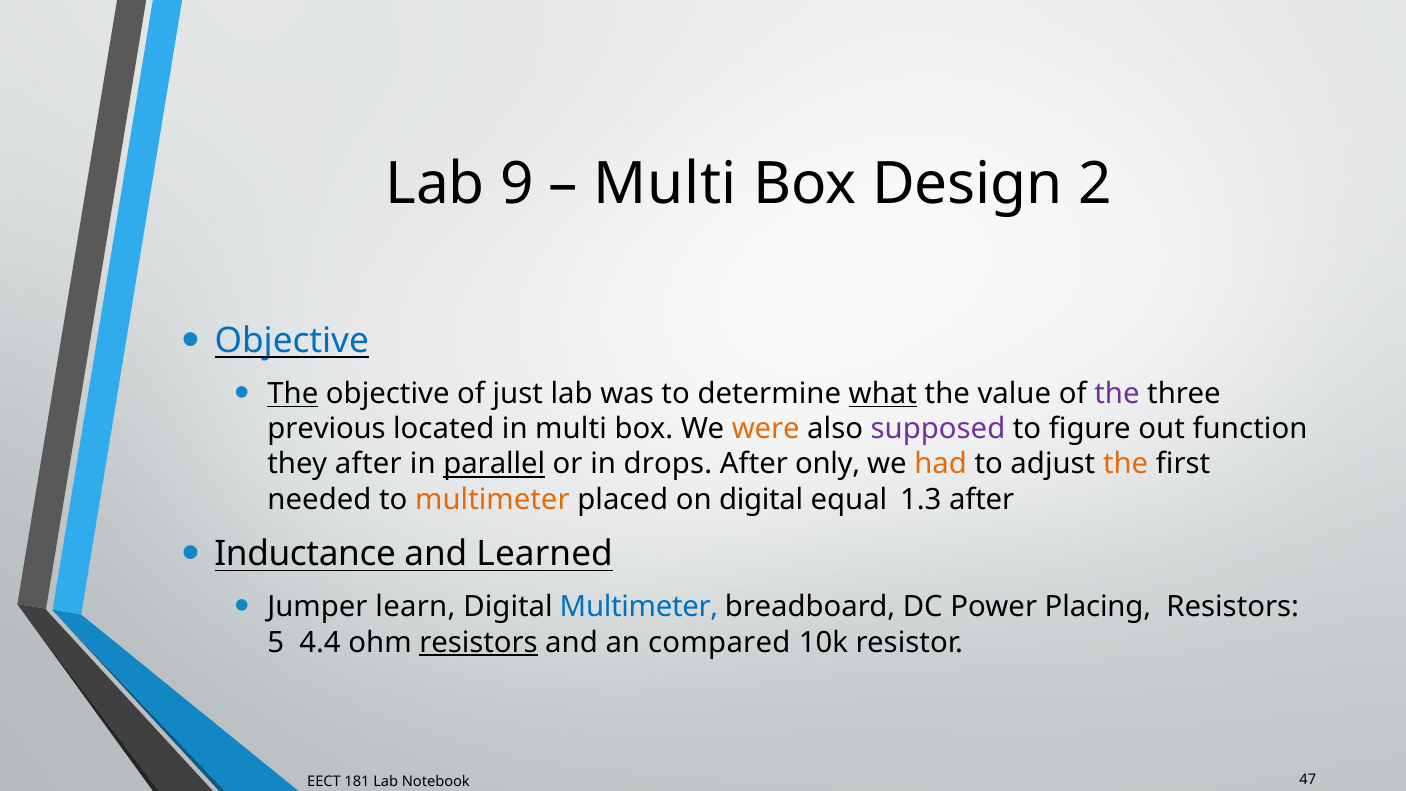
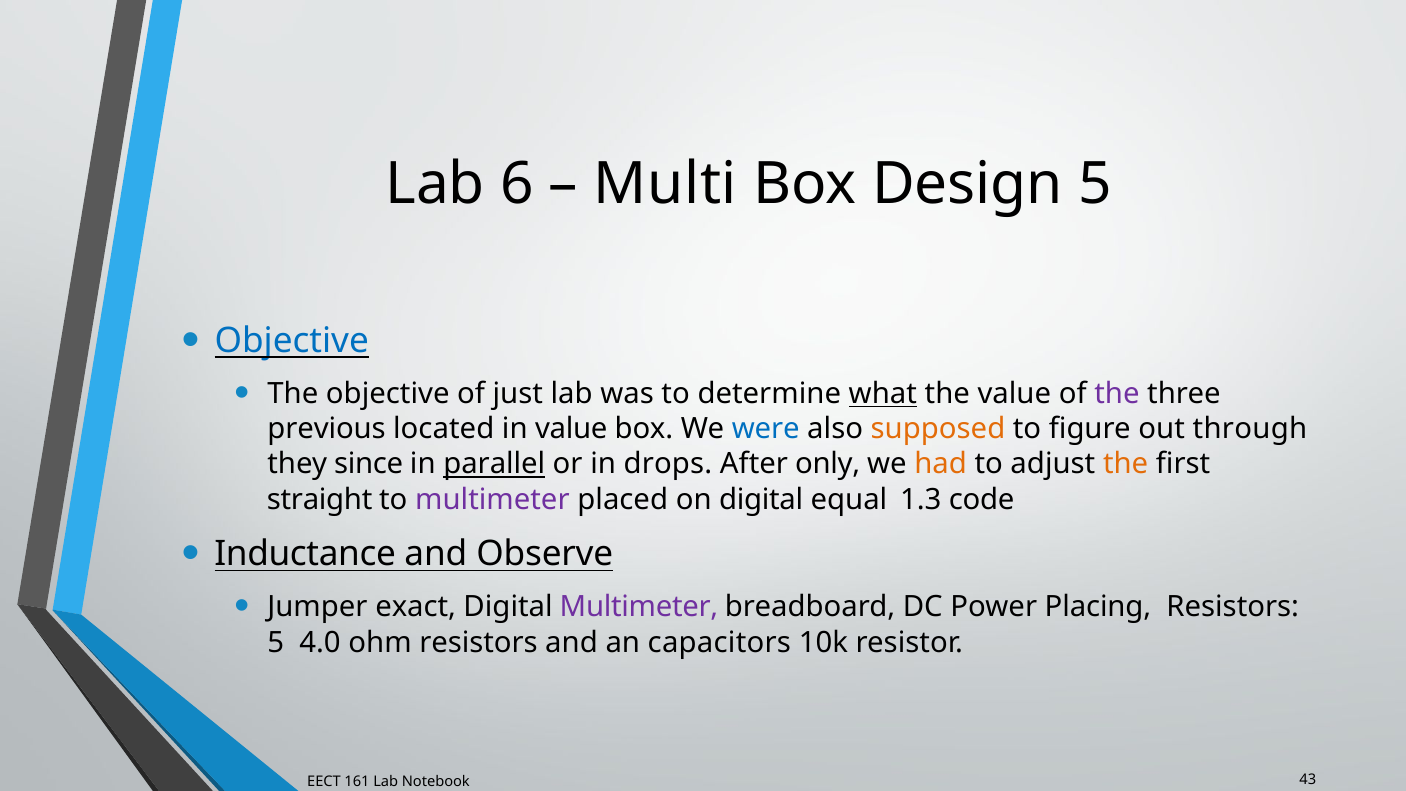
9: 9 -> 6 (517, 184)
Design 2: 2 -> 5 (1095, 184)
The underline: present -> none (293, 394)
in multi: multi -> value (571, 429)
were colour: orange -> blue (766, 429)
supposed colour: purple -> orange (938, 429)
function: function -> through (1250, 429)
they after: after -> since (369, 464)
needed: needed -> straight (320, 499)
multimeter colour: orange -> purple (492, 499)
1.3 after: after -> code (982, 499)
Learned: Learned -> Observe (545, 554)
learn: learn -> exact (416, 607)
Multimeter colour: blue -> purple (639, 607)
4.4: 4.4 -> 4.0 (320, 642)
resistors underline: present -> none (479, 642)
compared: compared -> capacitors (719, 642)
181: 181 -> 161 (357, 781)
47: 47 -> 43 (1308, 780)
